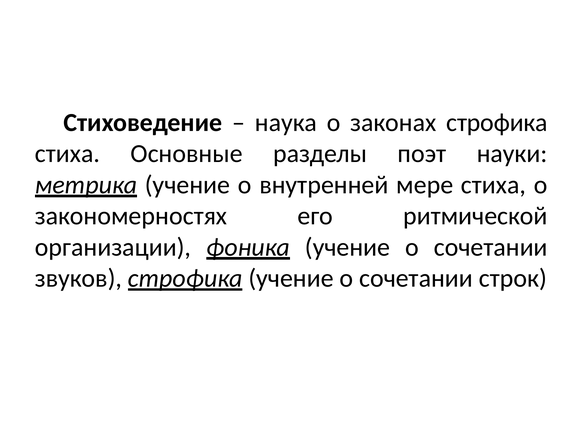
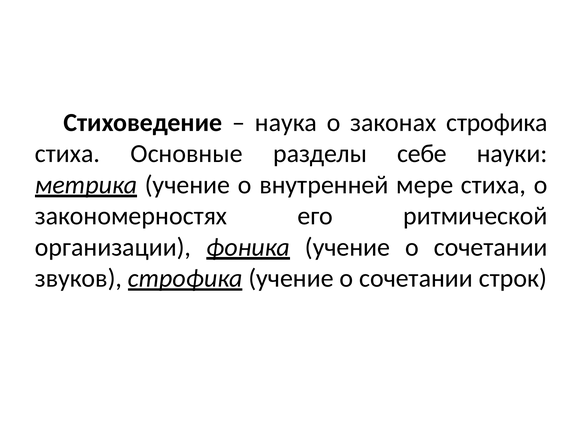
поэт: поэт -> себе (422, 153)
